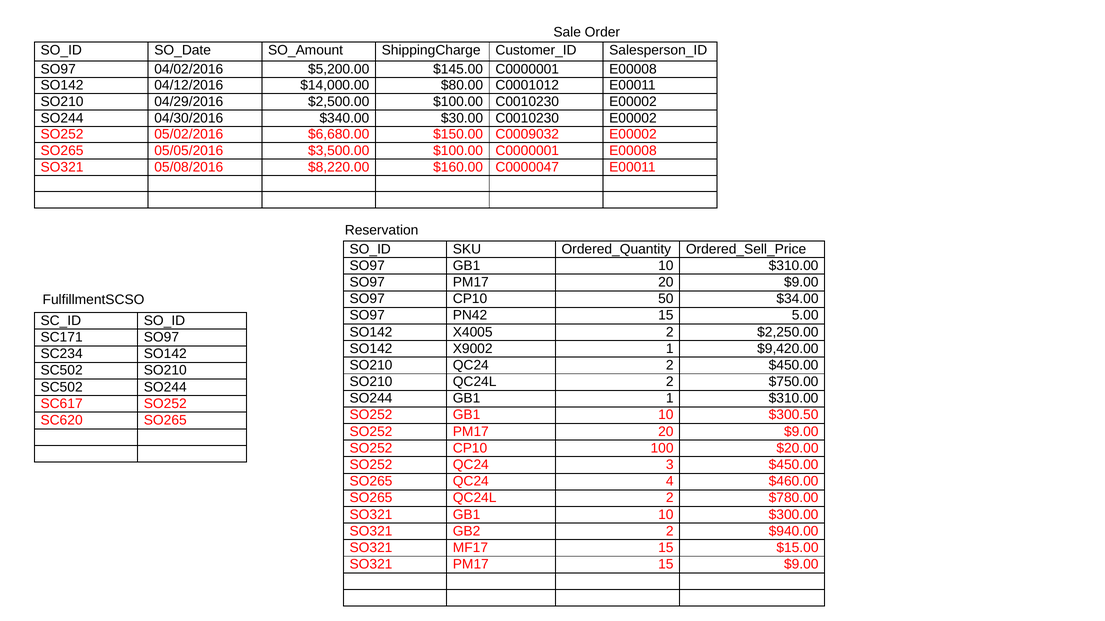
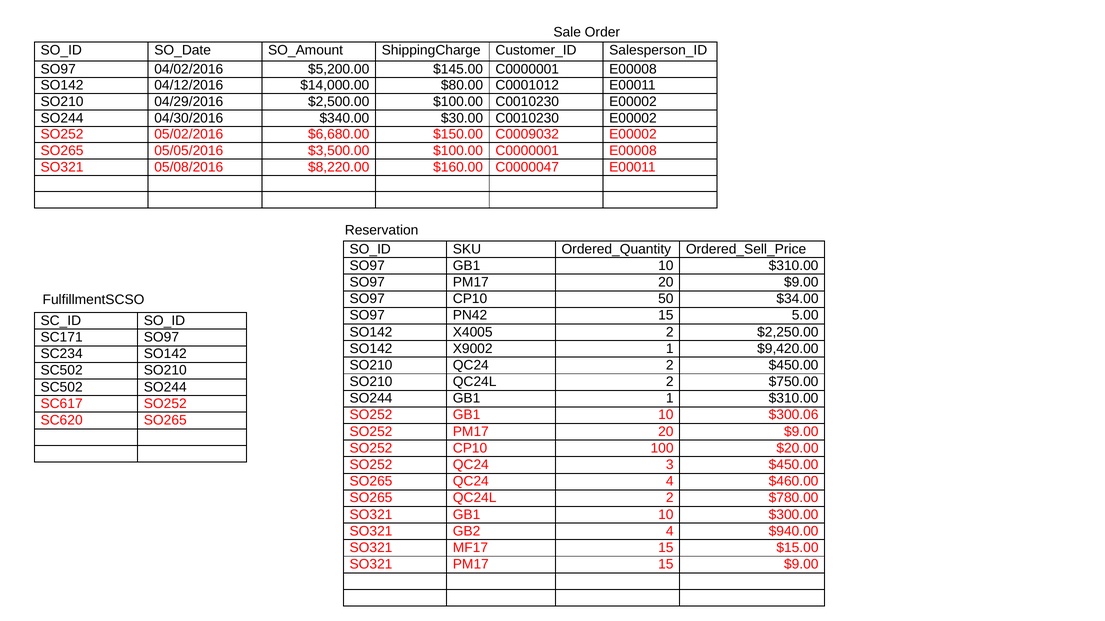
$300.50: $300.50 -> $300.06 (794, 415)
GB2 2: 2 -> 4 (670, 532)
